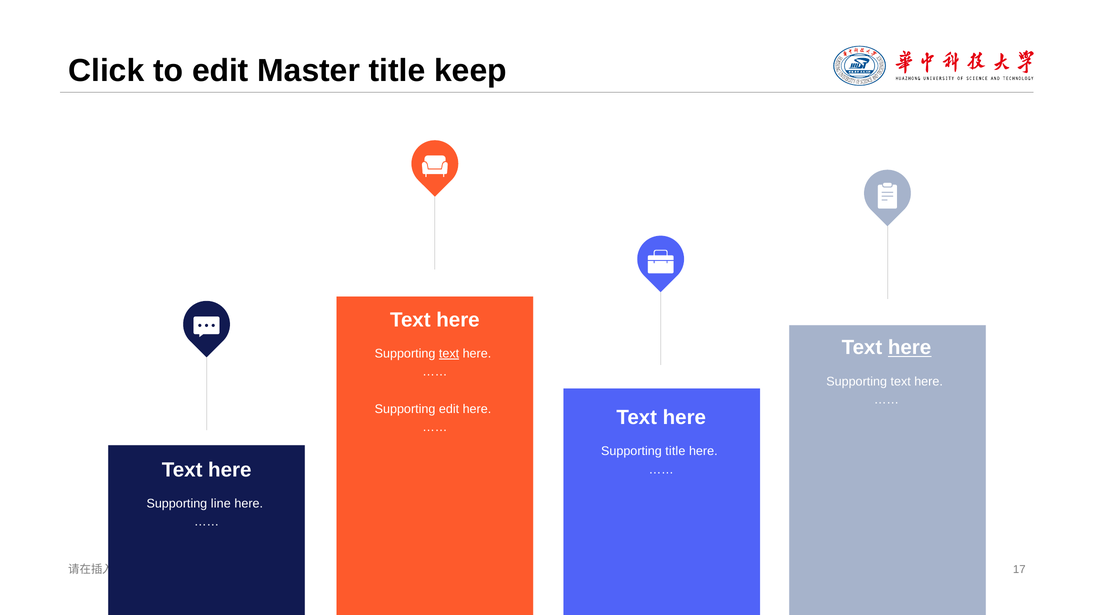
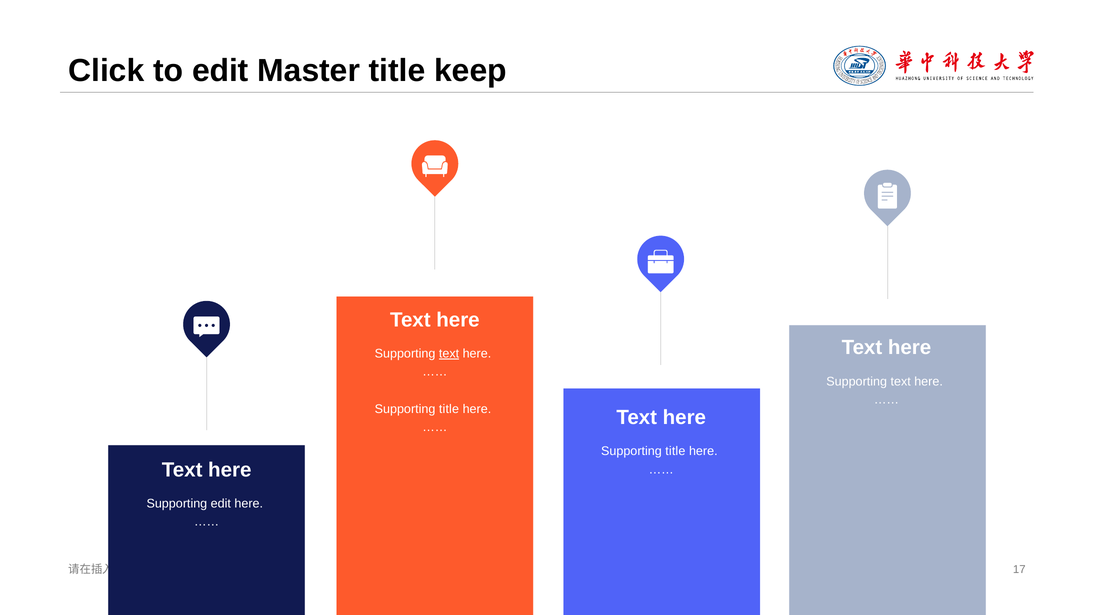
here underline: present -> none (910, 348)
edit: edit -> title (449, 409)
Supporting line: line -> edit (221, 504)
